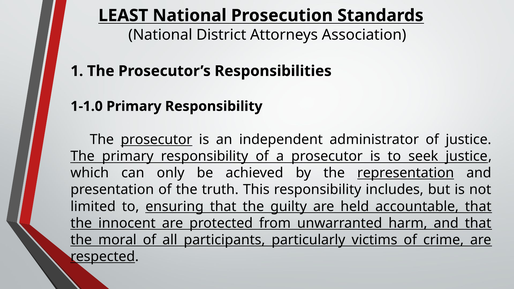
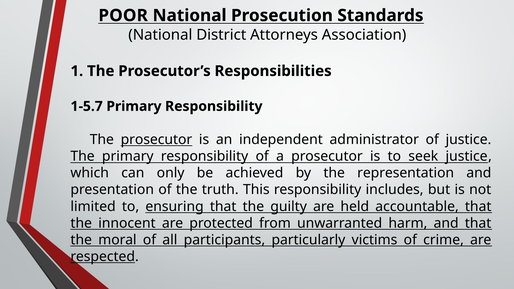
LEAST: LEAST -> POOR (123, 16)
1-1.0: 1-1.0 -> 1-5.7 (87, 106)
representation underline: present -> none (406, 173)
